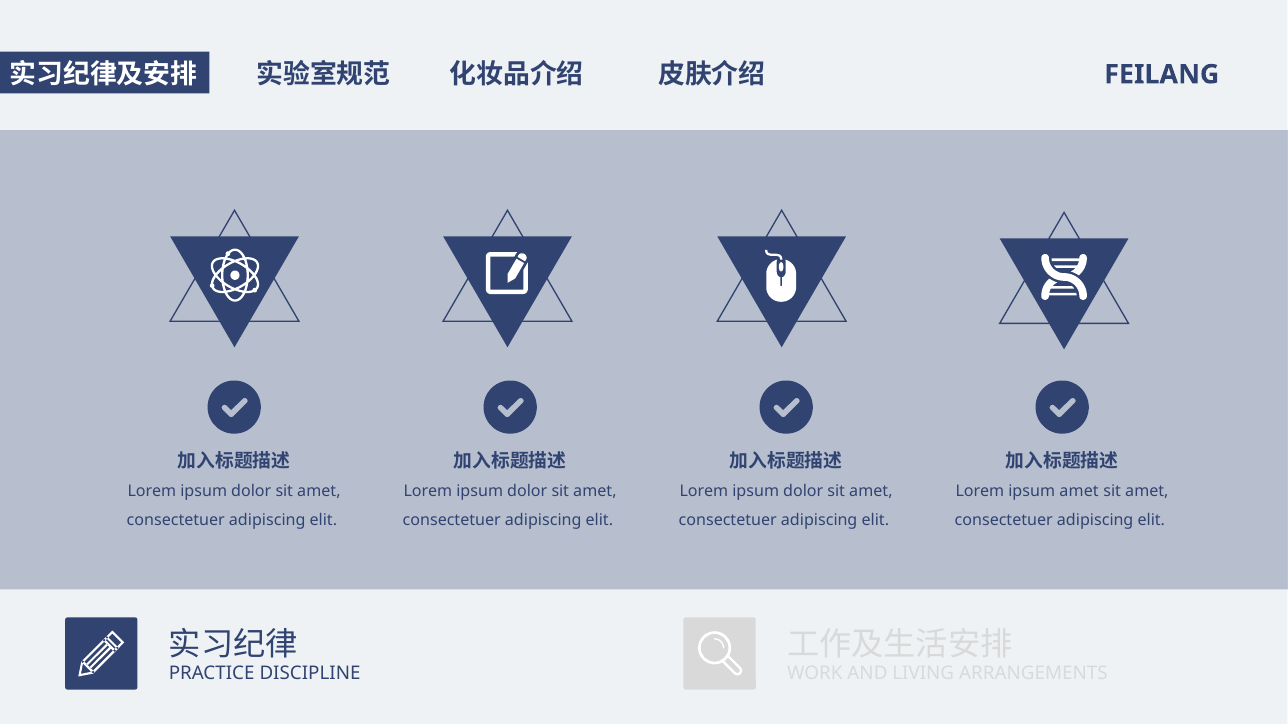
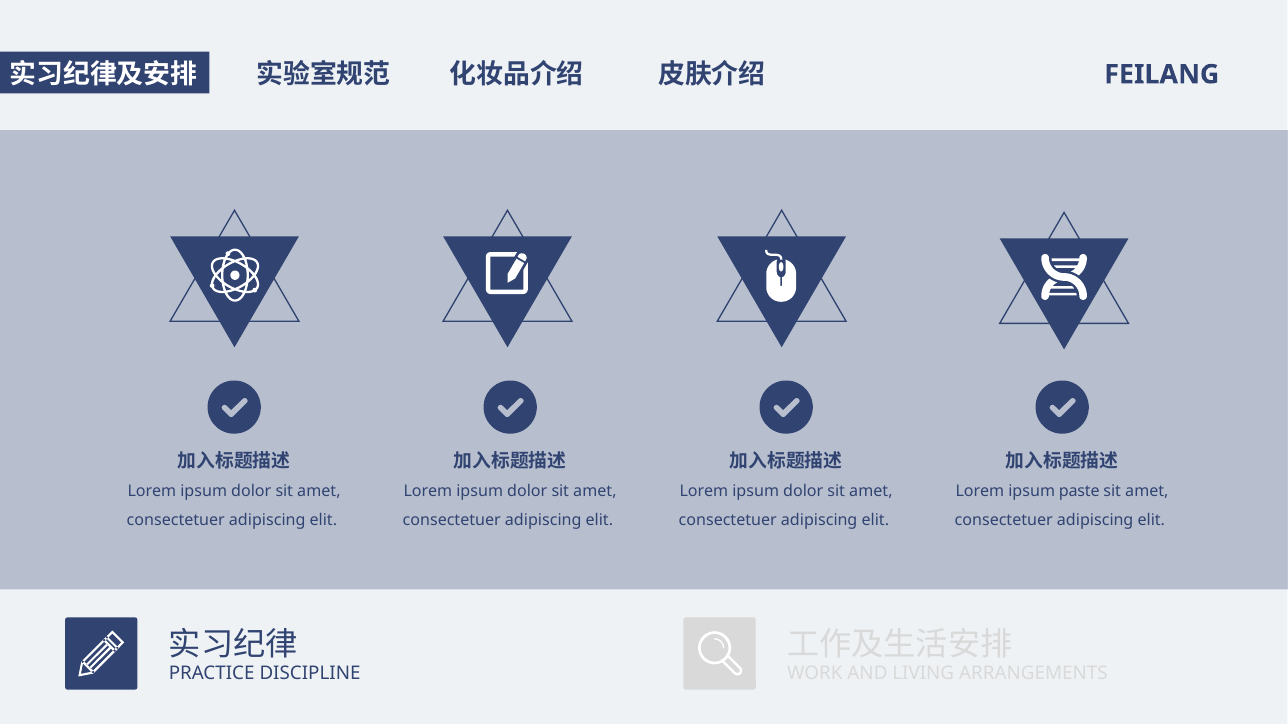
ipsum amet: amet -> paste (1079, 492)
